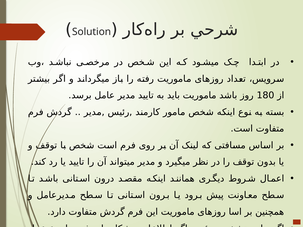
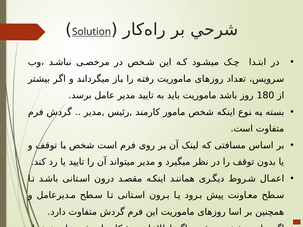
Solution underline: none -> present (92, 32)
